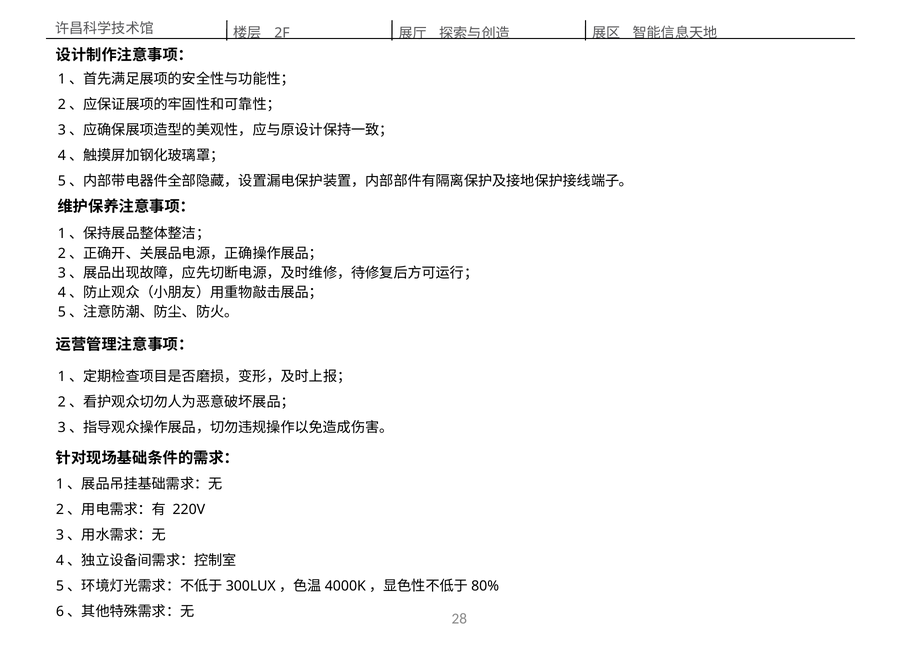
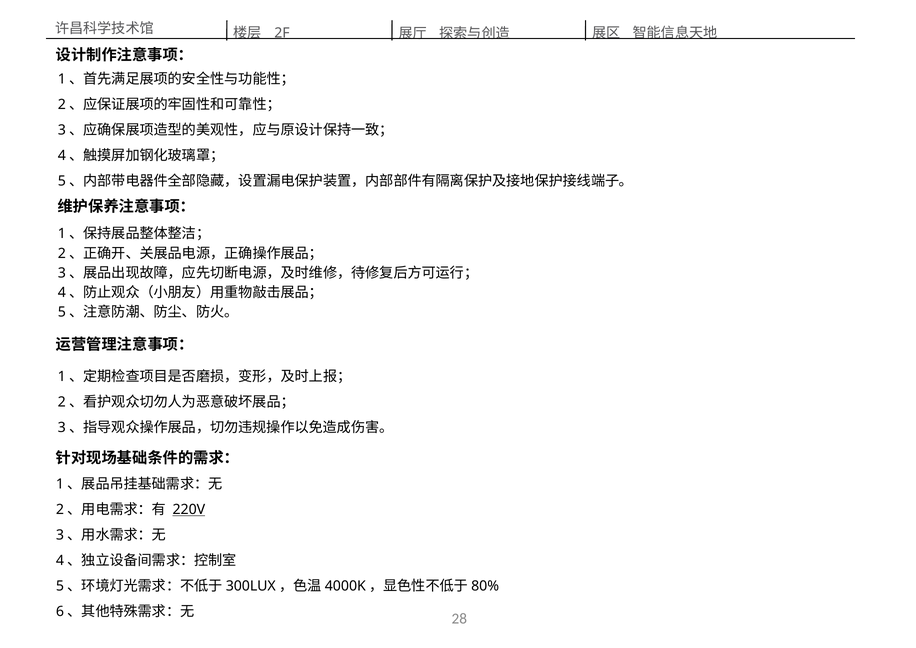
220V underline: none -> present (189, 509)
